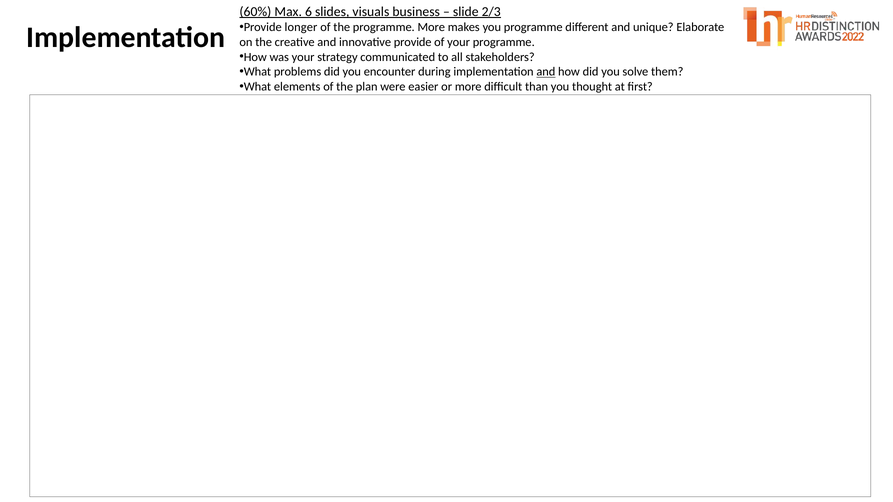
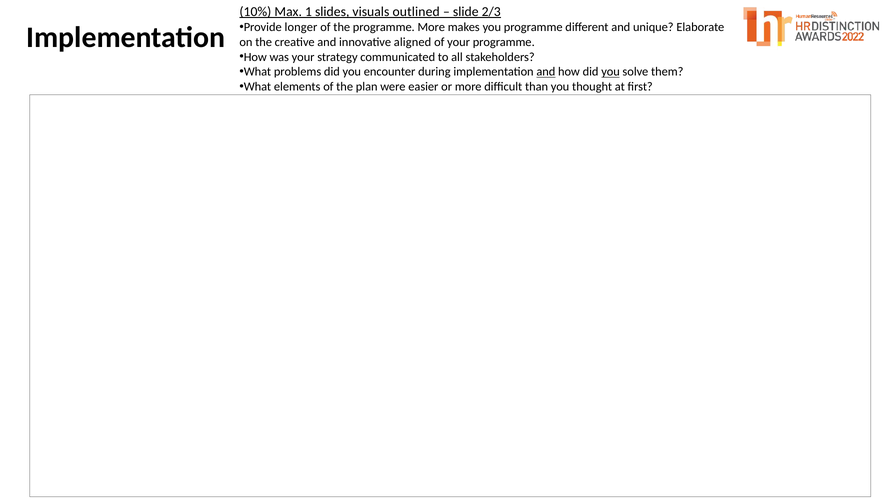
60%: 60% -> 10% (255, 12)
6: 6 -> 1 (308, 12)
business: business -> outlined (416, 12)
innovative provide: provide -> aligned (413, 42)
you underline: none -> present (611, 72)
